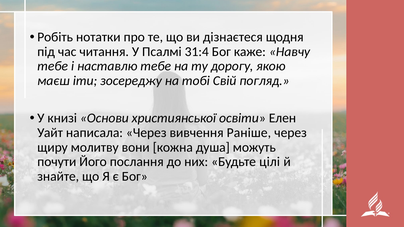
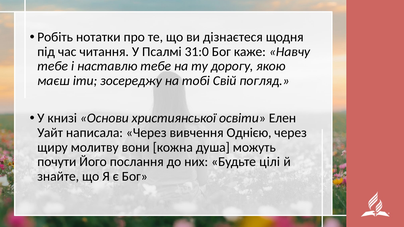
31:4: 31:4 -> 31:0 (197, 52)
Раніше: Раніше -> Однією (249, 133)
